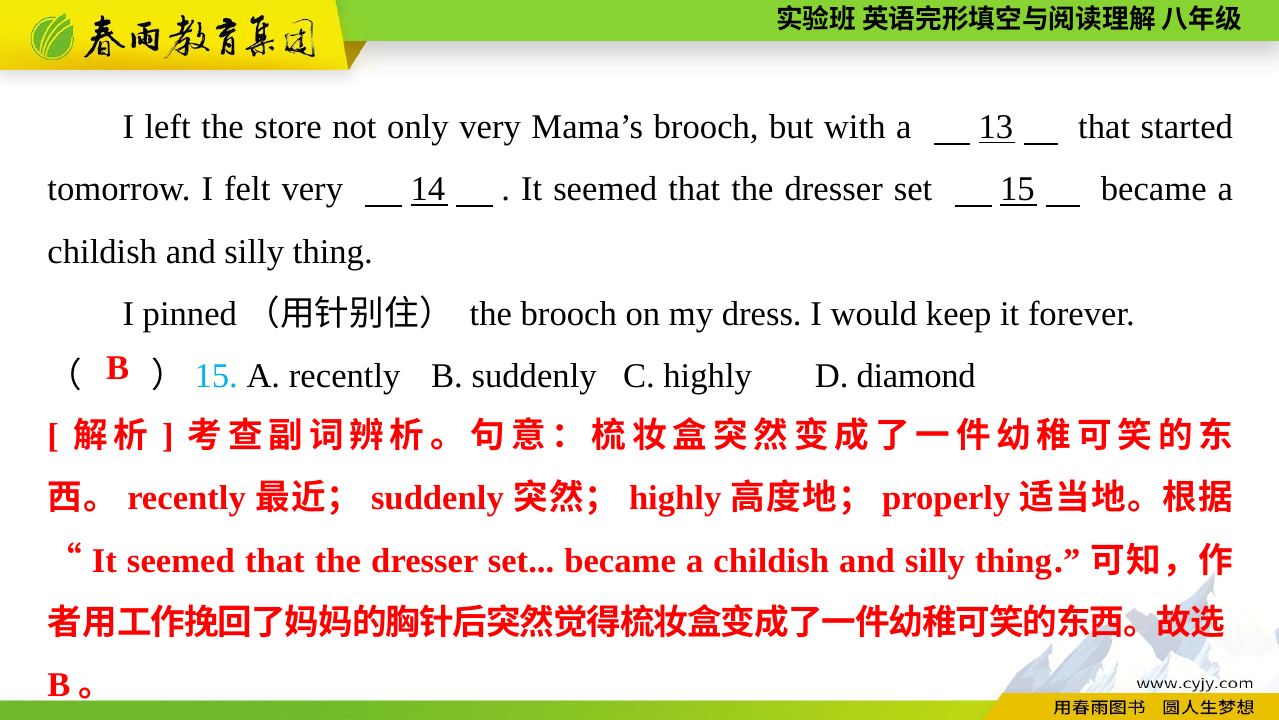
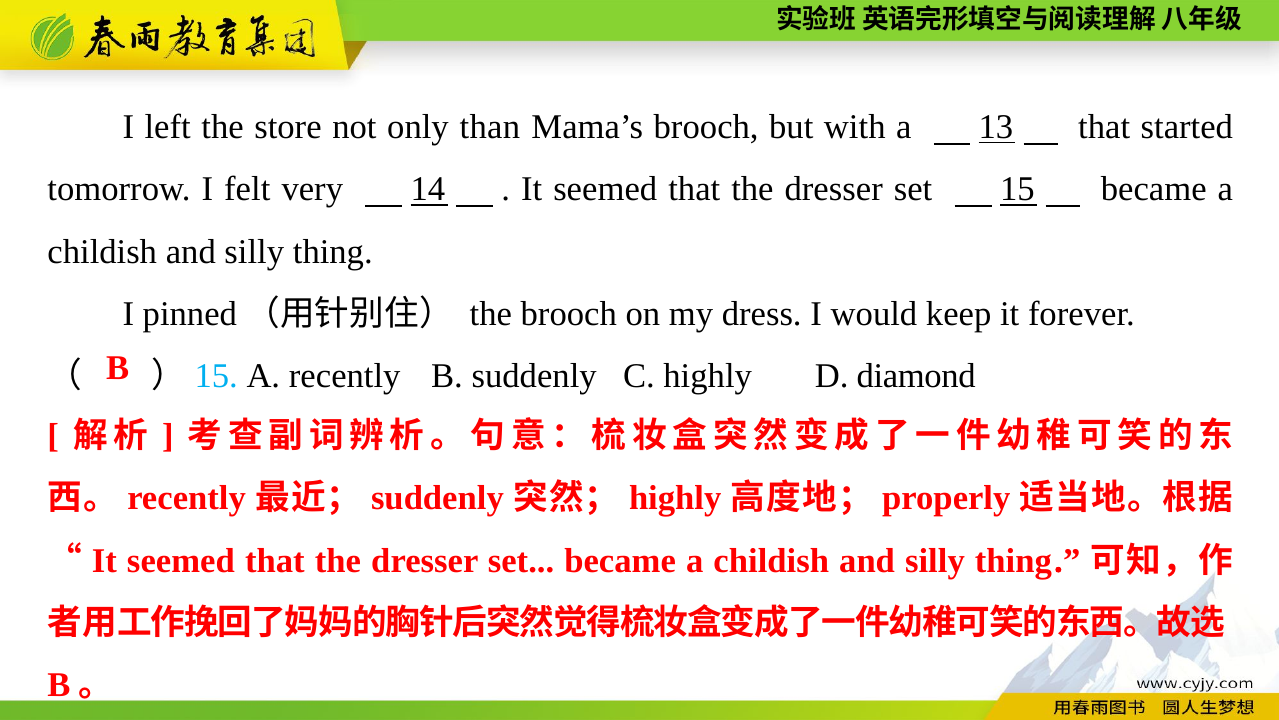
only very: very -> than (490, 127)
